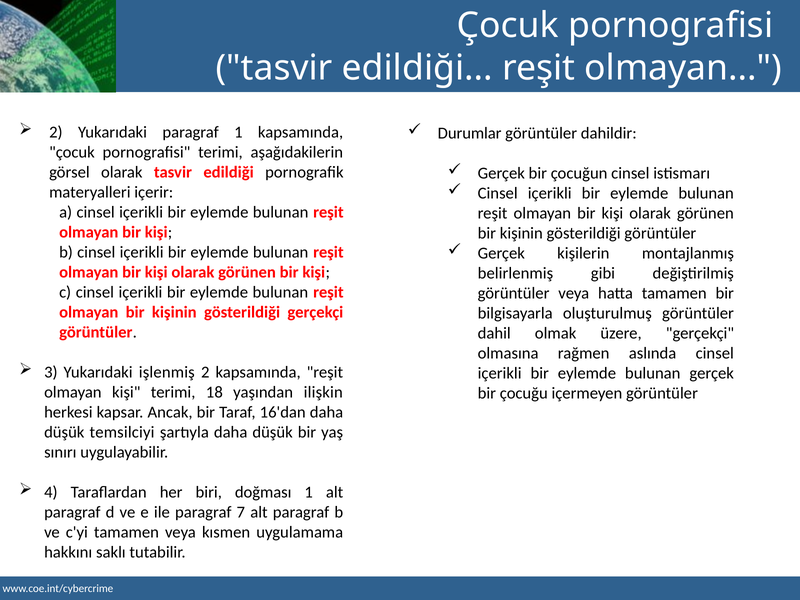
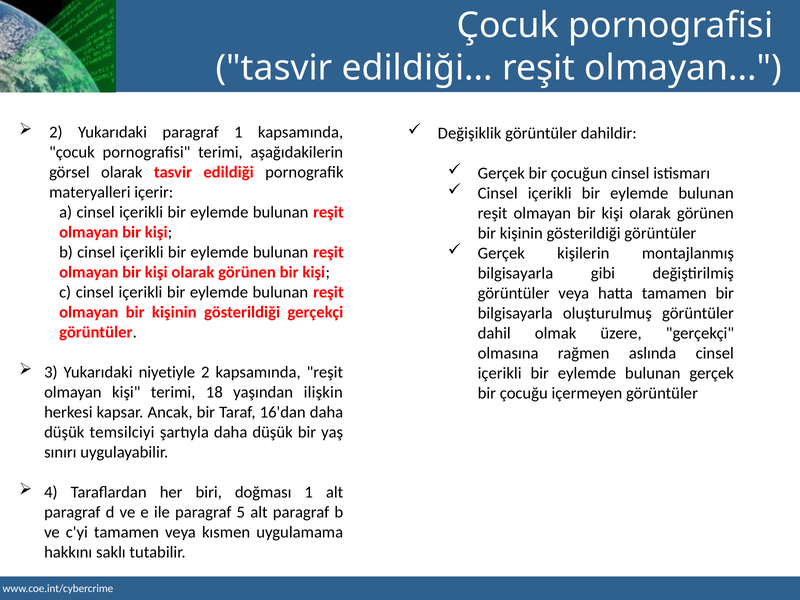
Durumlar: Durumlar -> Değişiklik (470, 133)
belirlenmiş: belirlenmiş -> bilgisayarla (516, 273)
işlenmiş: işlenmiş -> niyetiyle (167, 372)
7: 7 -> 5 (241, 512)
